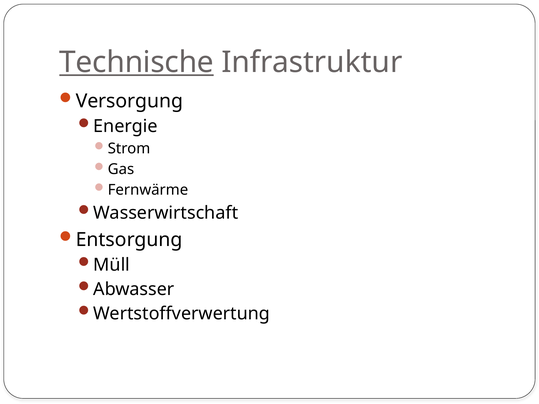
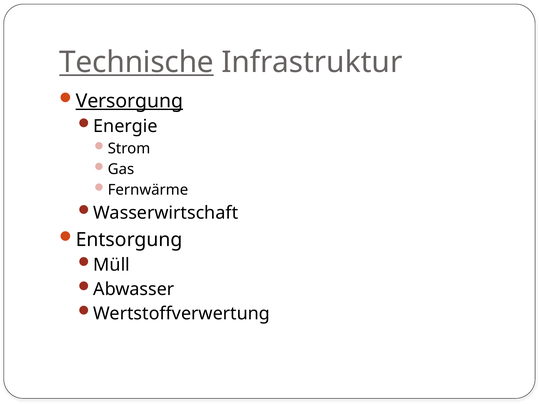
Versorgung underline: none -> present (129, 101)
